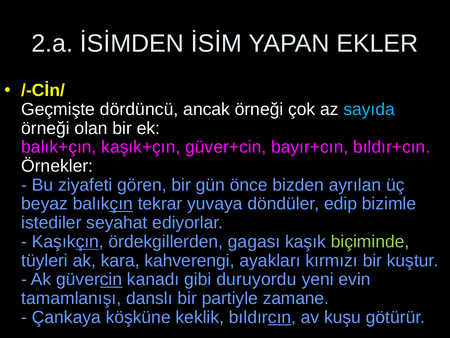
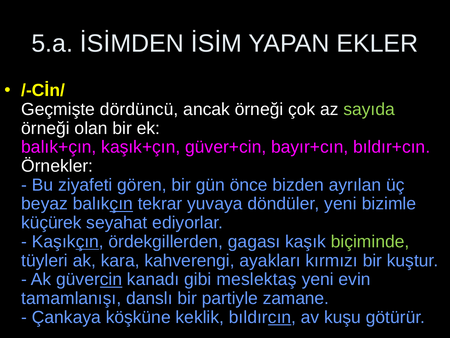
2.a: 2.a -> 5.a (52, 43)
sayıda colour: light blue -> light green (369, 109)
döndüler edip: edip -> yeni (340, 204)
istediler: istediler -> küçürek (51, 222)
duruyordu: duruyordu -> meslektaş (256, 279)
